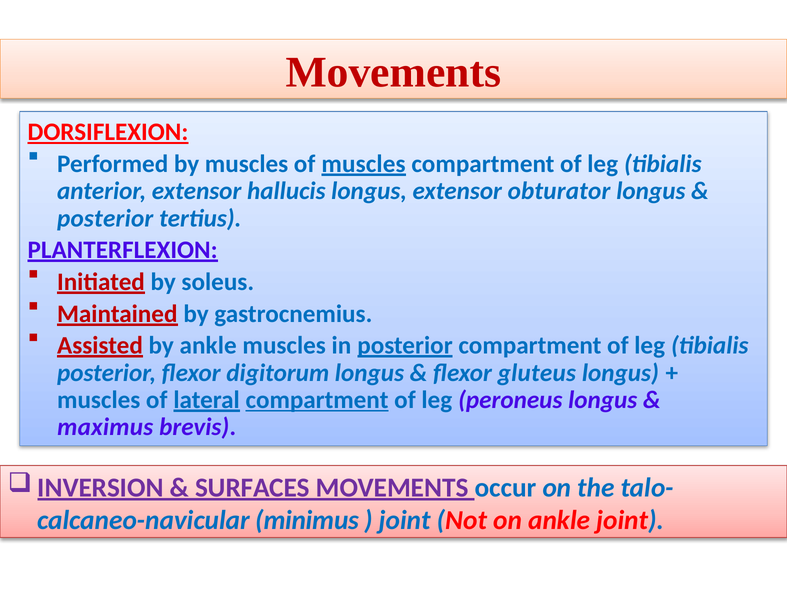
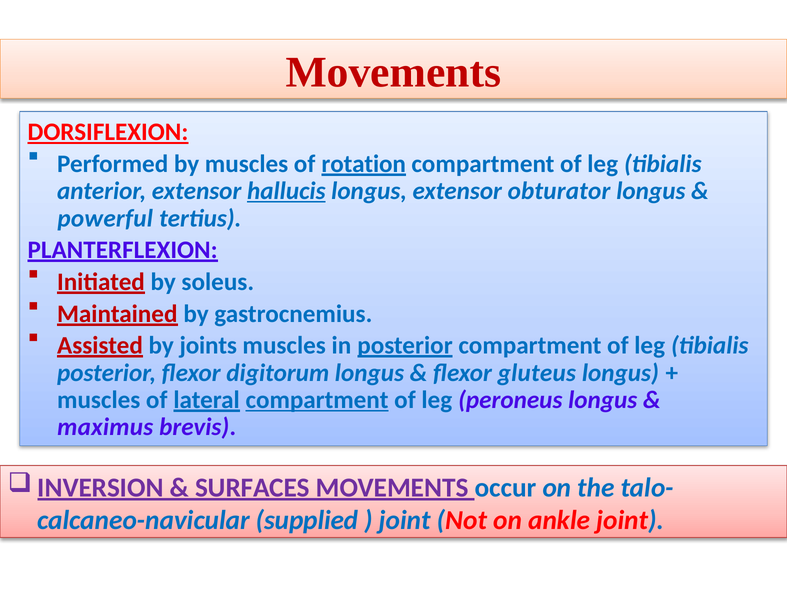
of muscles: muscles -> rotation (364, 164)
hallucis underline: none -> present (286, 191)
posterior: posterior -> powerful (105, 218)
by ankle: ankle -> joints (208, 346)
minimus: minimus -> supplied (307, 521)
